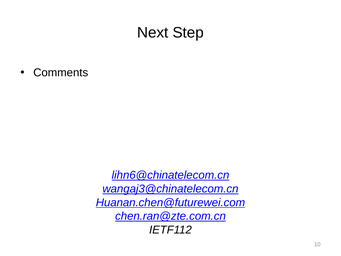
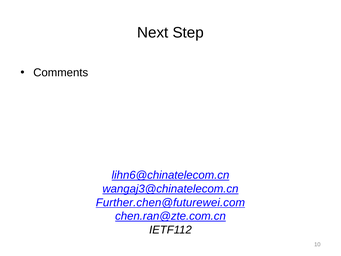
Huanan.chen@futurewei.com: Huanan.chen@futurewei.com -> Further.chen@futurewei.com (170, 202)
